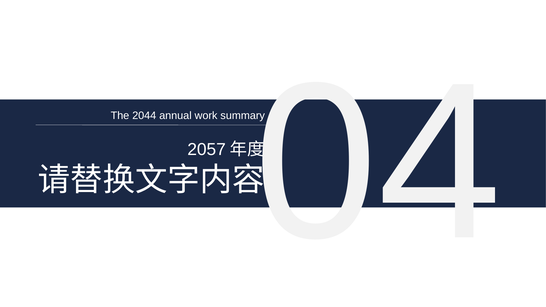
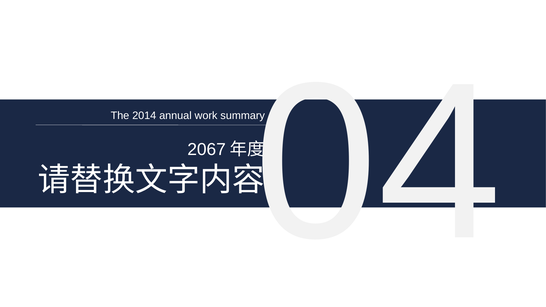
2044: 2044 -> 2014 (144, 116)
2057: 2057 -> 2067 (207, 150)
